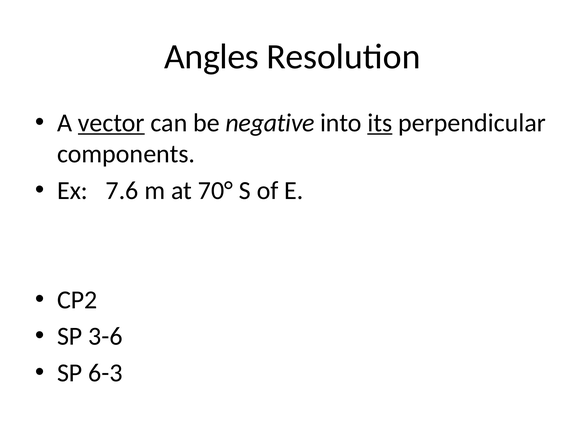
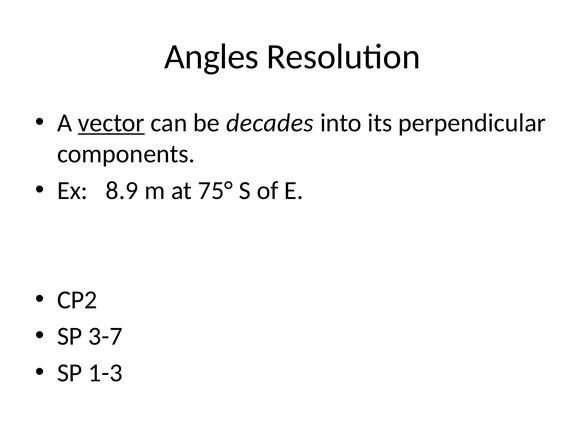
negative: negative -> decades (270, 123)
its underline: present -> none (380, 123)
7.6: 7.6 -> 8.9 (122, 190)
70°: 70° -> 75° (215, 190)
3-6: 3-6 -> 3-7 (105, 336)
6-3: 6-3 -> 1-3 (105, 373)
